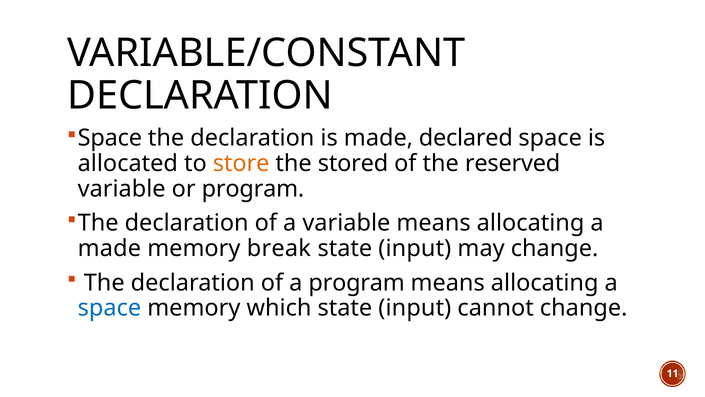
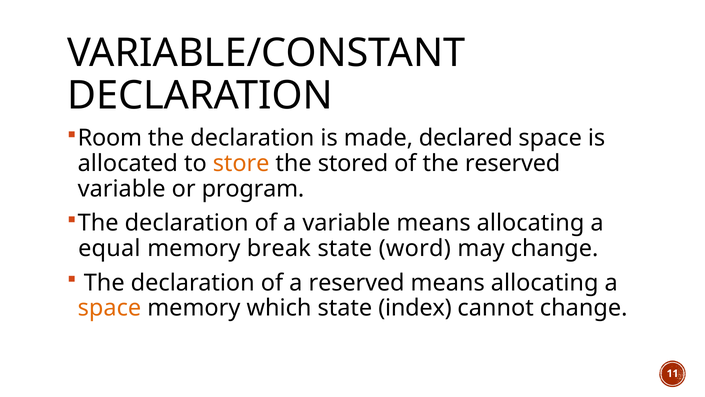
Space: Space -> Room (110, 138)
made: made -> equal (109, 248)
input: input -> word (415, 248)
a program: program -> reserved (357, 282)
space colour: blue -> orange (109, 308)
which state input: input -> index (415, 308)
